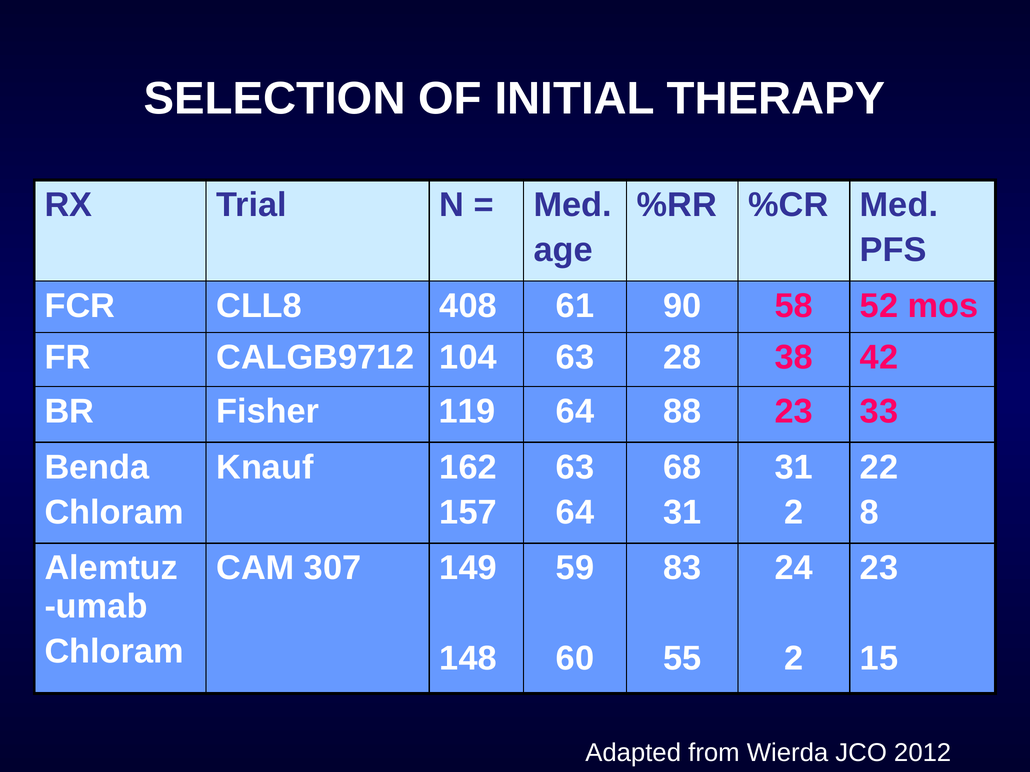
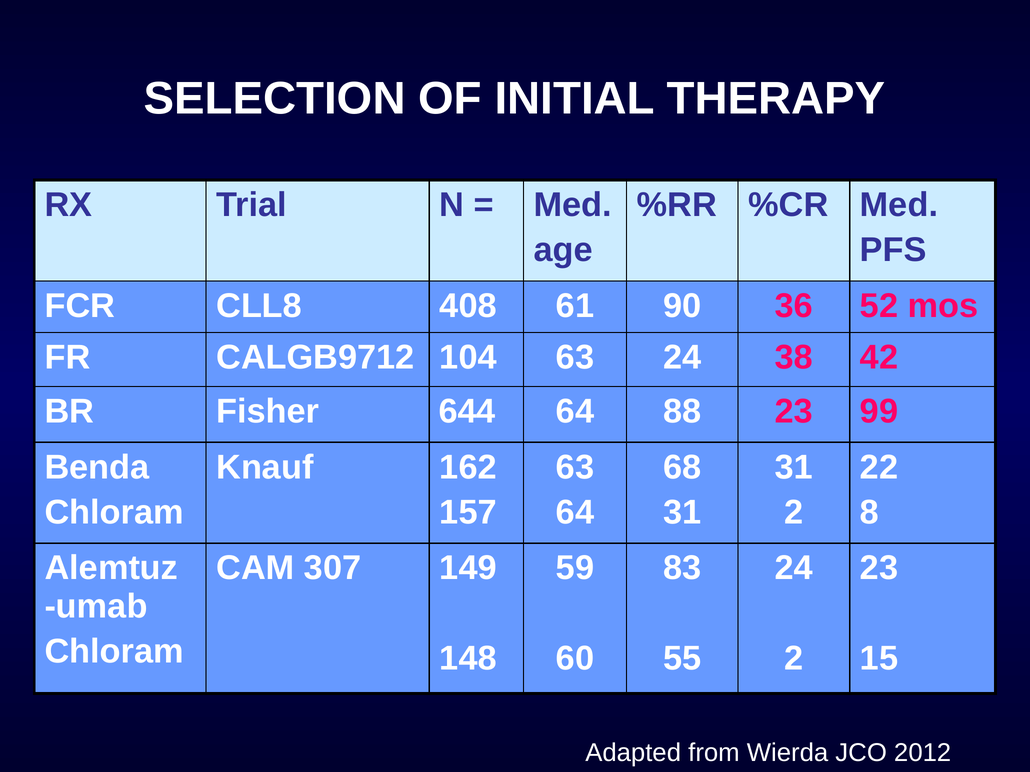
58: 58 -> 36 (794, 306)
63 28: 28 -> 24 (682, 358)
119: 119 -> 644 (467, 412)
33: 33 -> 99 (879, 412)
